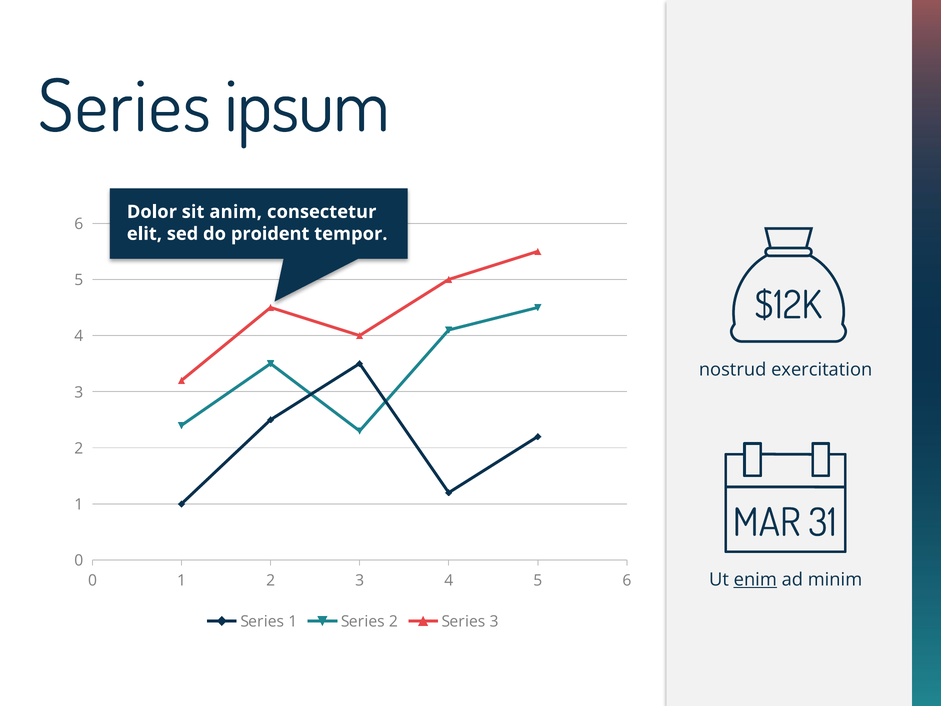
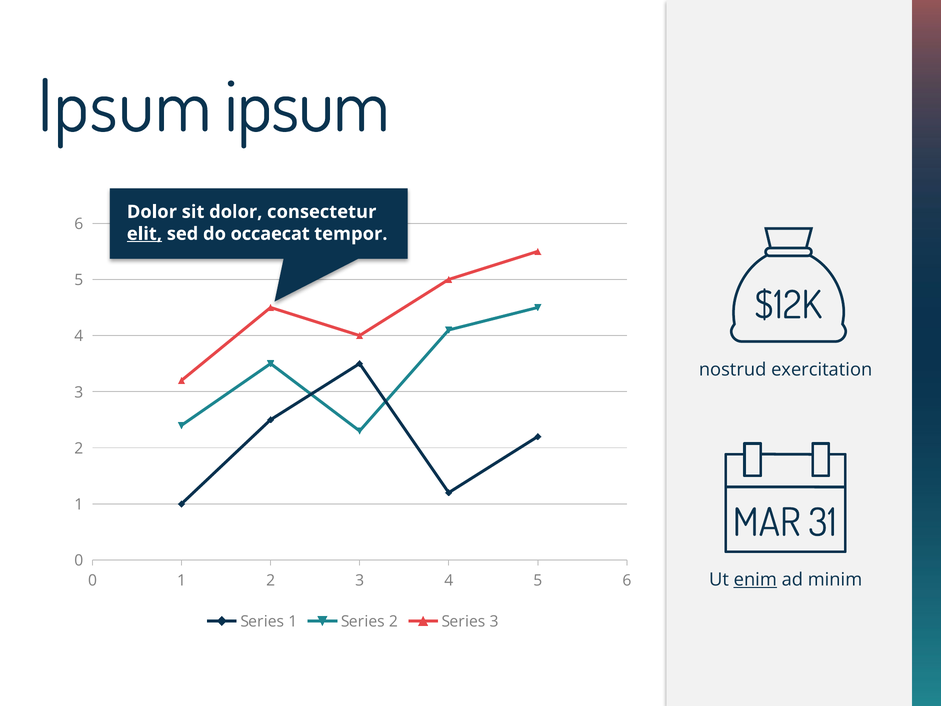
Series: Series -> Ipsum (124, 107)
sit anim: anim -> dolor (236, 212)
elit underline: none -> present (144, 234)
proident: proident -> occaecat (270, 234)
